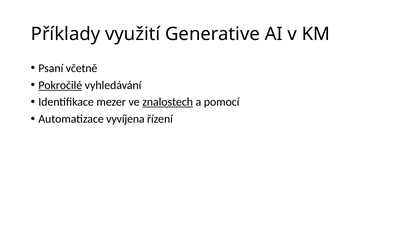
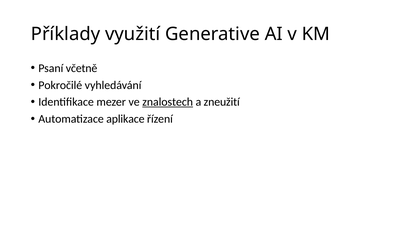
Pokročilé underline: present -> none (60, 85)
pomocí: pomocí -> zneužití (222, 102)
vyvíjena: vyvíjena -> aplikace (125, 119)
